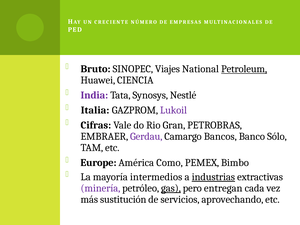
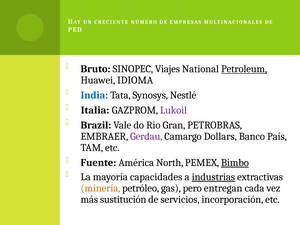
CIENCIA: CIENCIA -> IDIOMA (135, 80)
India colour: purple -> blue (94, 95)
Cifras: Cifras -> Brazil (96, 125)
Bancos: Bancos -> Dollars (220, 136)
Sólo: Sólo -> País (277, 136)
Europe: Europe -> Fuente (98, 163)
Como: Como -> North (170, 163)
Bimbo underline: none -> present (235, 163)
intermedios: intermedios -> capacidades (156, 177)
minería colour: purple -> orange (100, 188)
gas underline: present -> none (171, 188)
aprovechando: aprovechando -> incorporación (232, 199)
